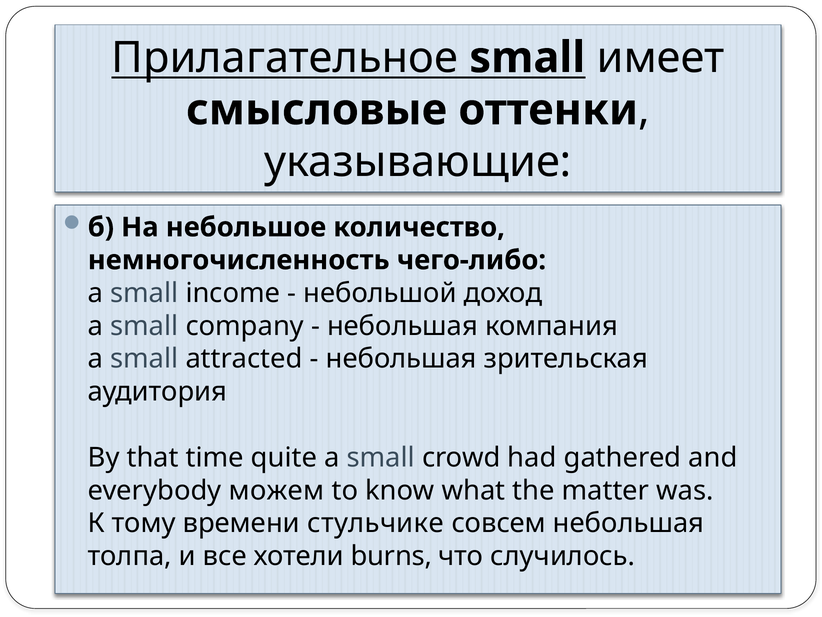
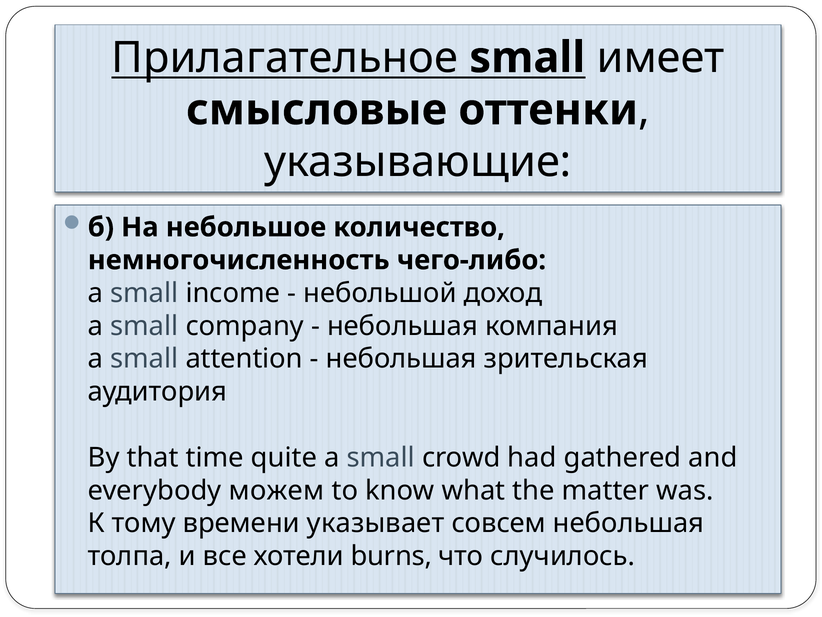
attracted: attracted -> attention (244, 359)
стульчике: стульчике -> указывает (376, 523)
